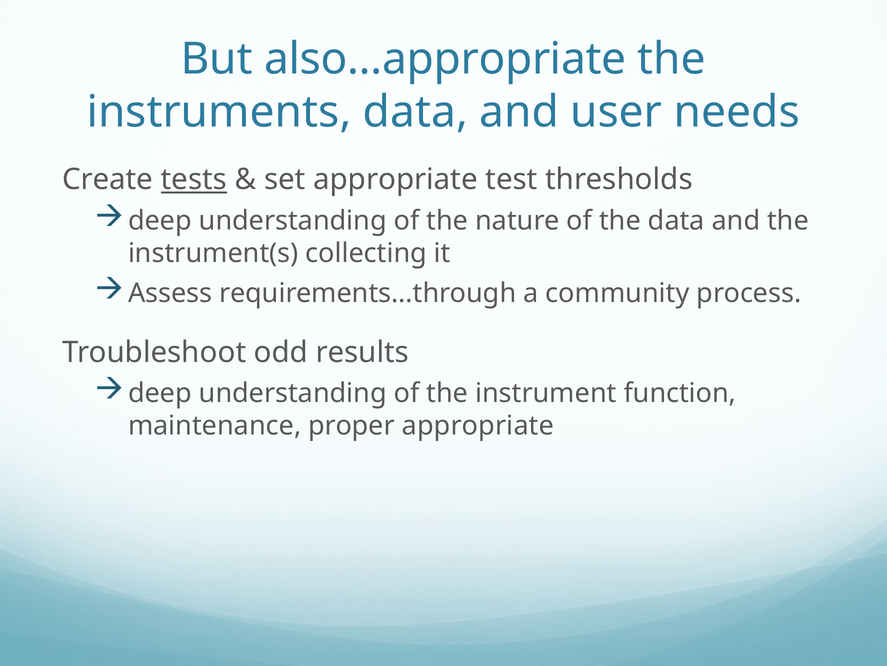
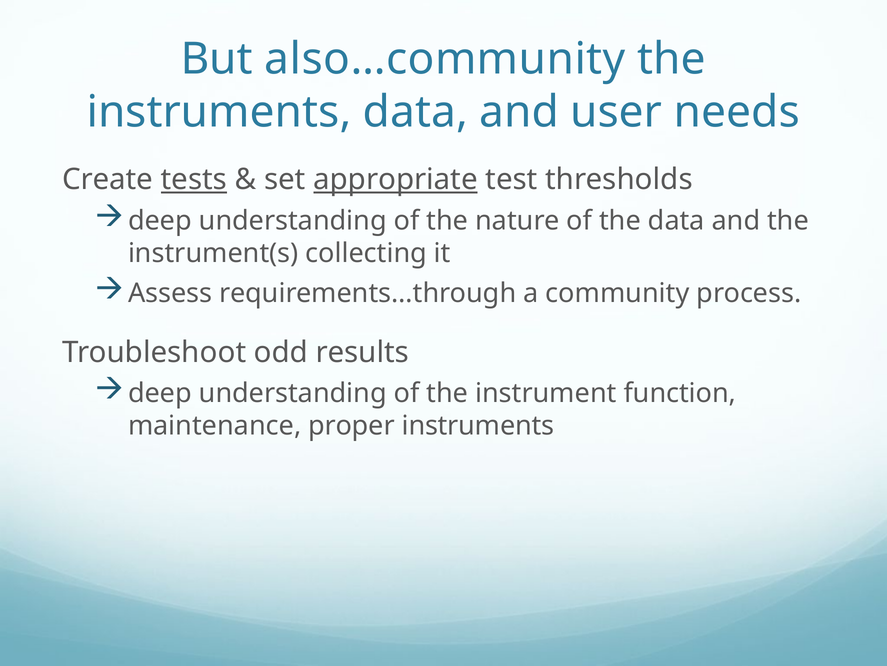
also…appropriate: also…appropriate -> also…community (445, 59)
appropriate underline: none -> present (396, 179)
proper appropriate: appropriate -> instruments (478, 426)
